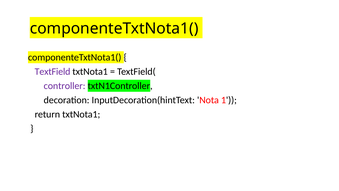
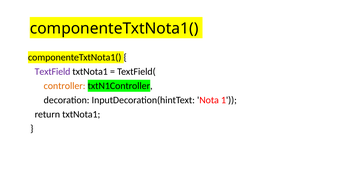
controller colour: purple -> orange (65, 86)
